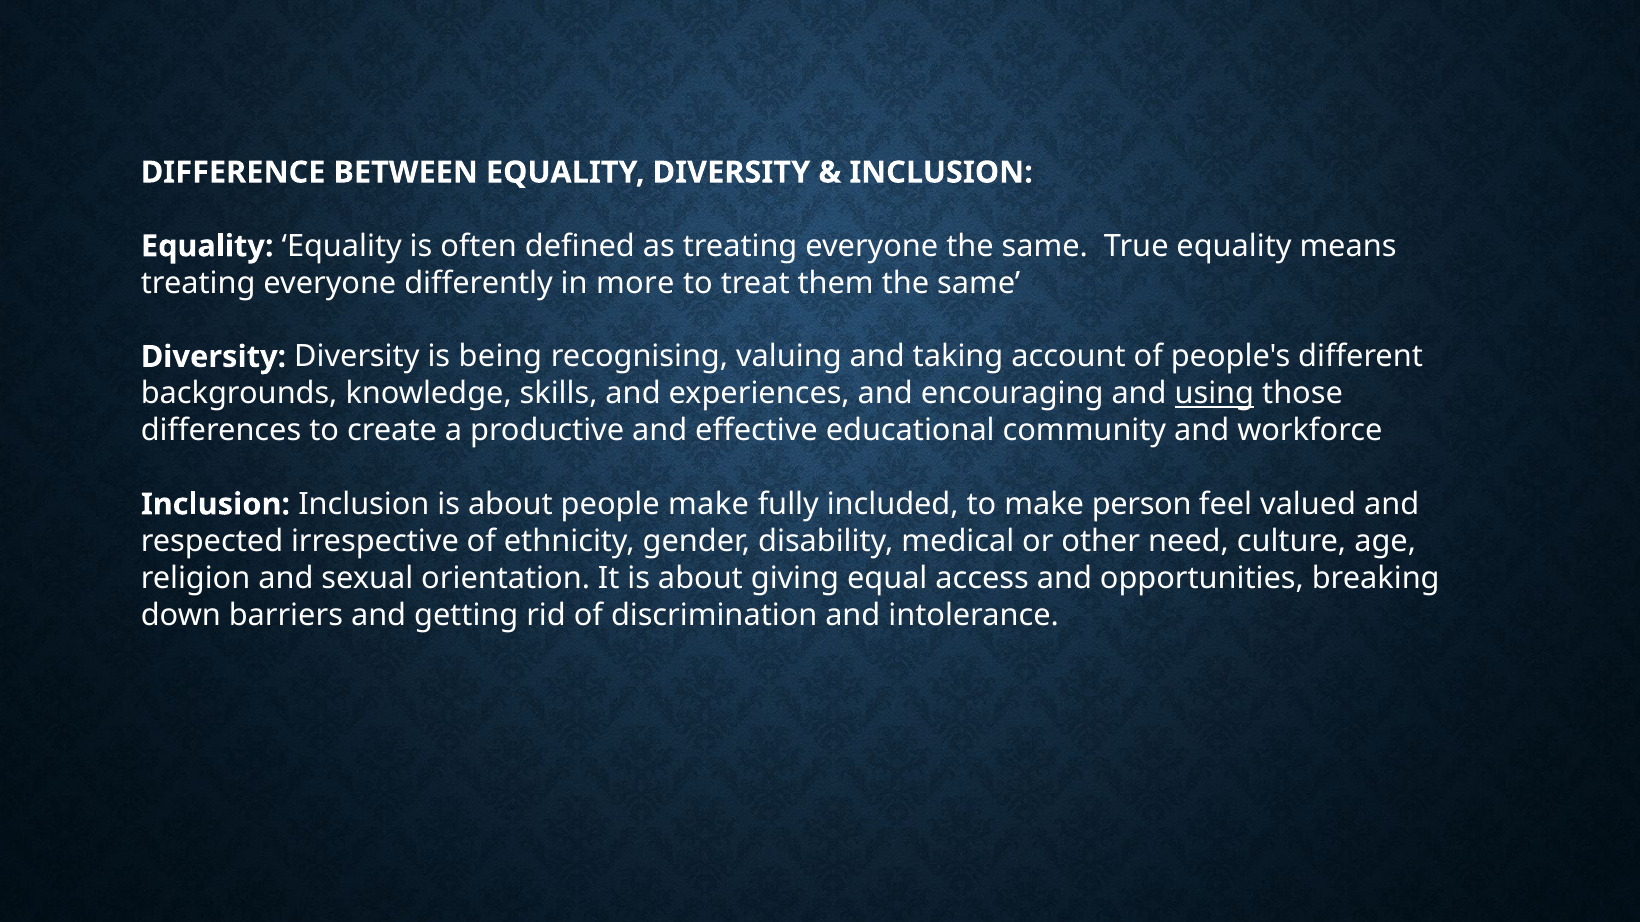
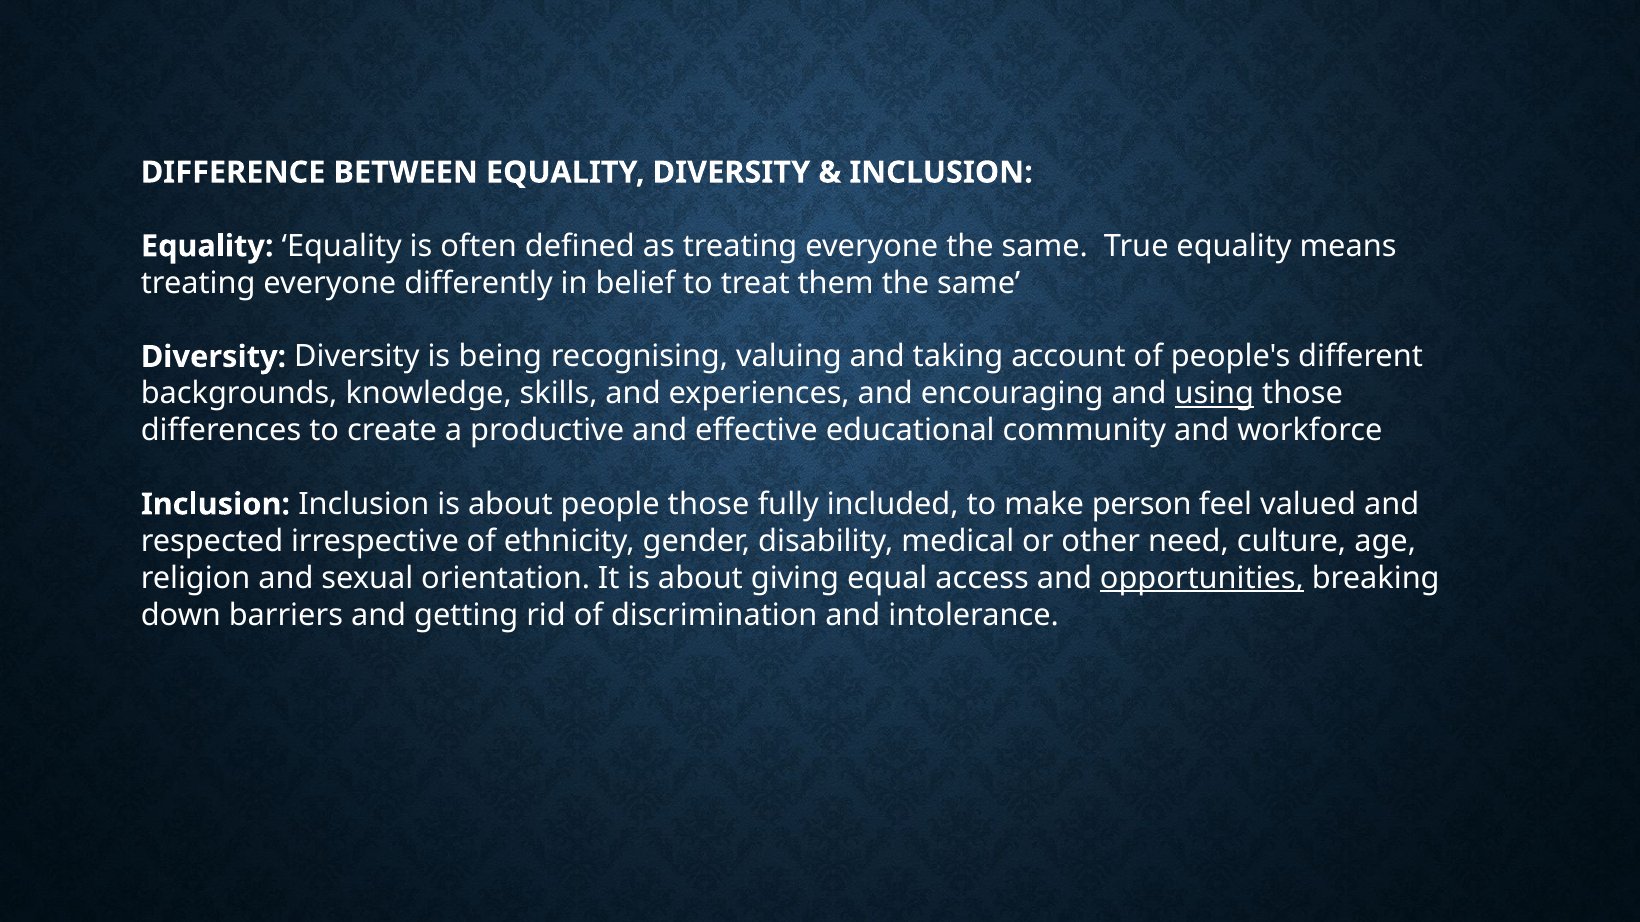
more: more -> belief (635, 283)
people make: make -> those (709, 505)
opportunities underline: none -> present (1202, 578)
